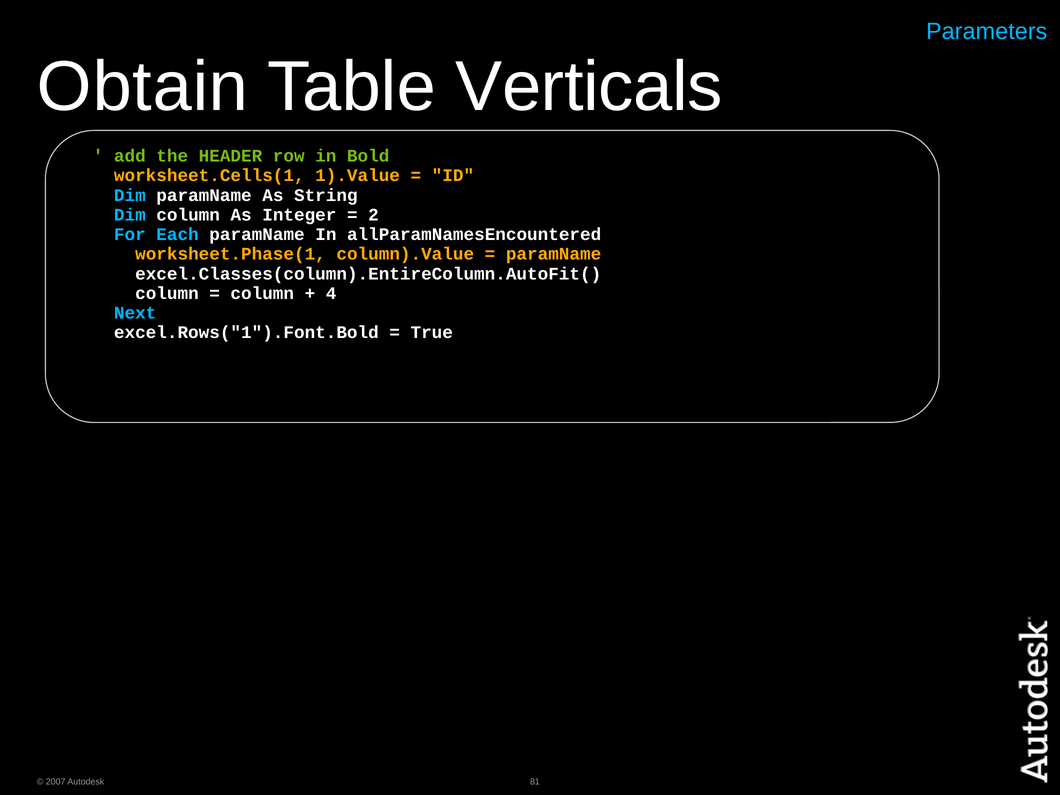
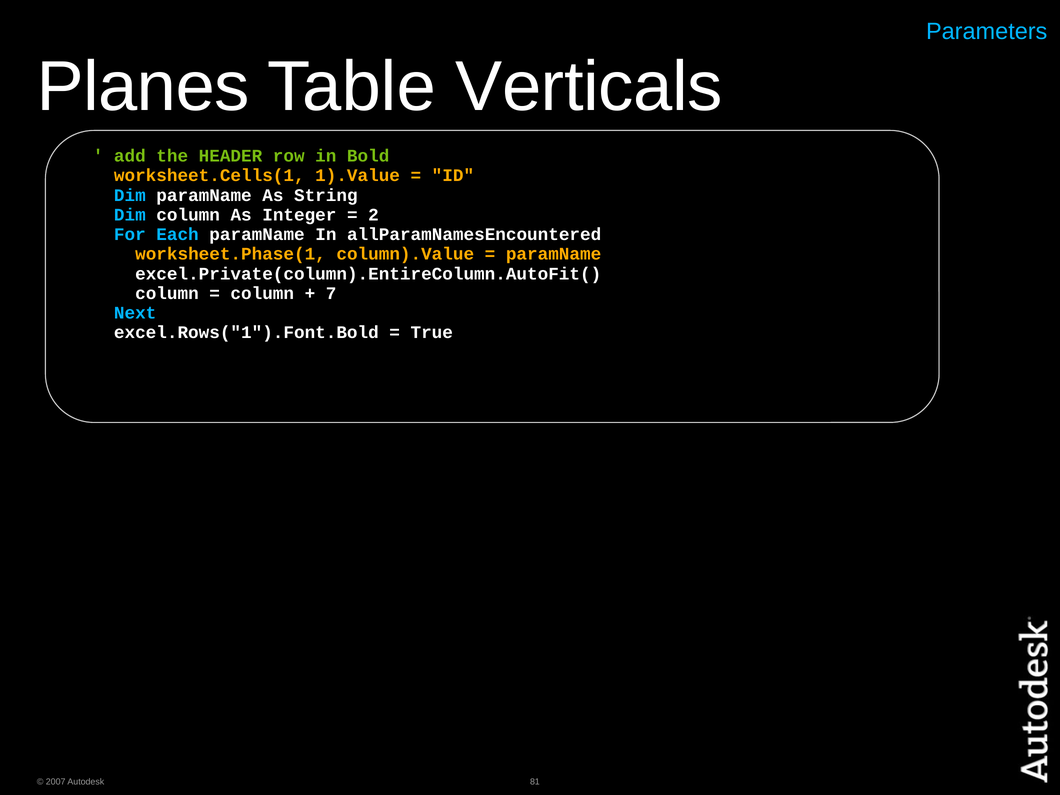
Obtain: Obtain -> Planes (143, 87)
excel.Classes(column).EntireColumn.AutoFit(: excel.Classes(column).EntireColumn.AutoFit( -> excel.Private(column).EntireColumn.AutoFit( (368, 274)
4: 4 -> 7 (331, 293)
